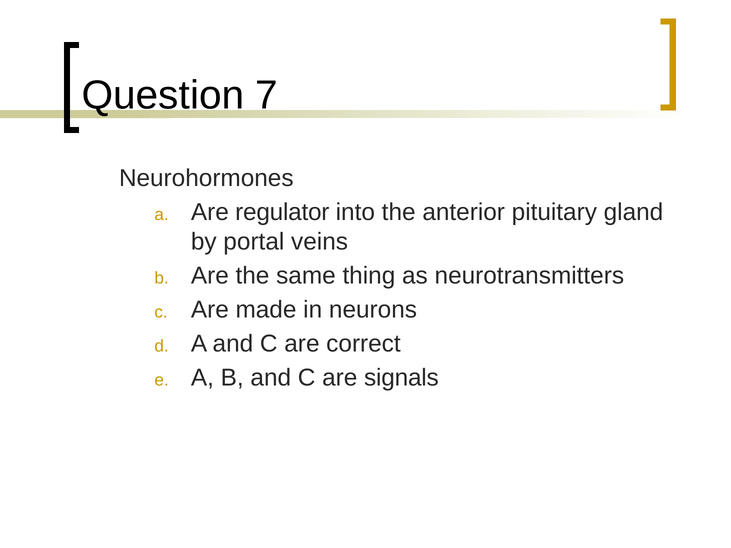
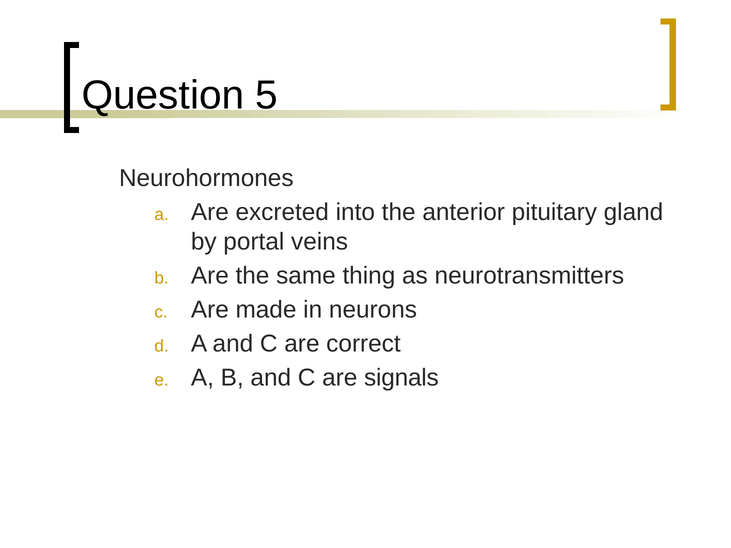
7: 7 -> 5 (267, 96)
regulator: regulator -> excreted (282, 212)
